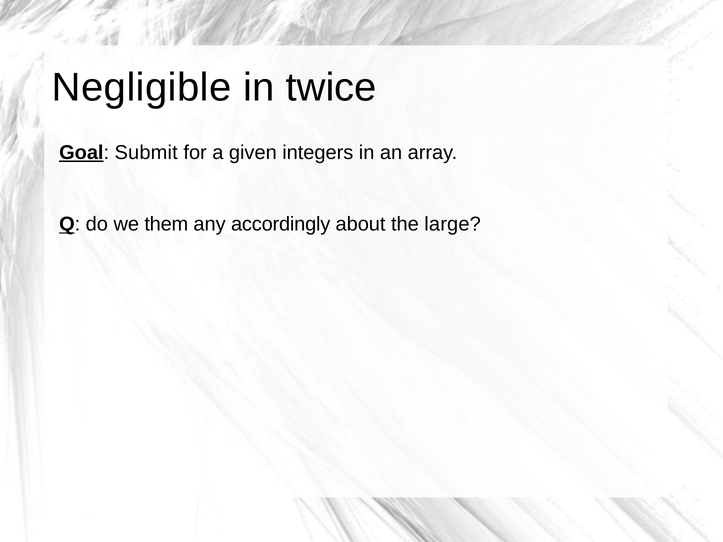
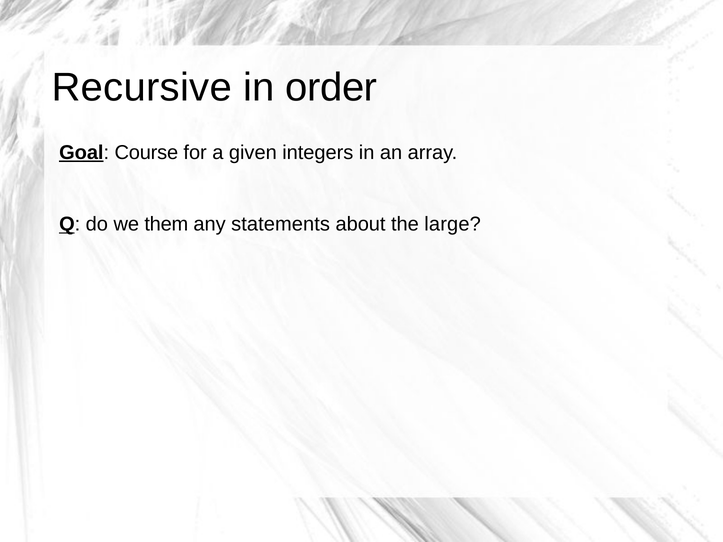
Negligible: Negligible -> Recursive (142, 87)
twice: twice -> order (331, 87)
Submit: Submit -> Course (146, 152)
accordingly: accordingly -> statements (281, 224)
